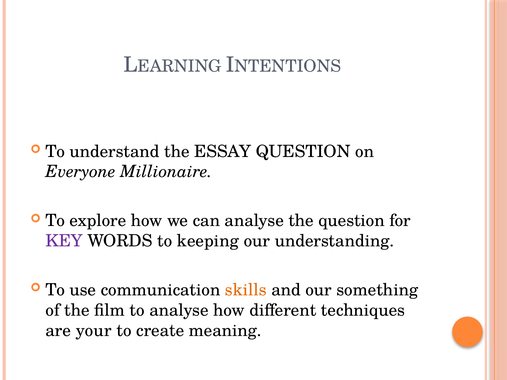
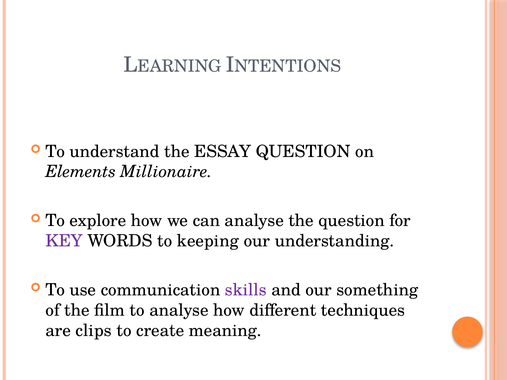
Everyone: Everyone -> Elements (81, 172)
skills colour: orange -> purple (246, 290)
your: your -> clips (94, 331)
